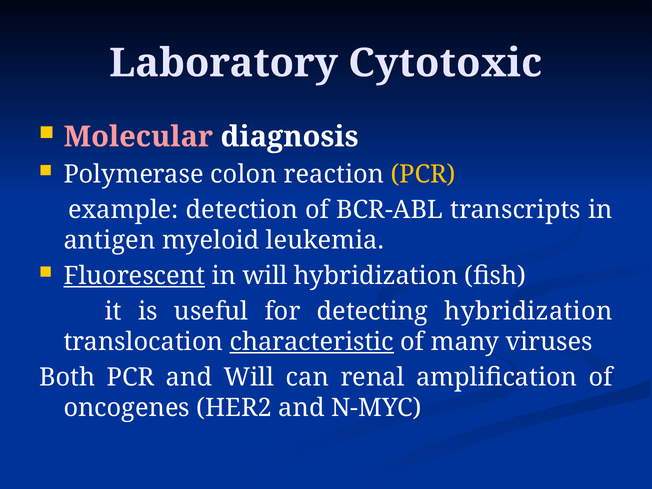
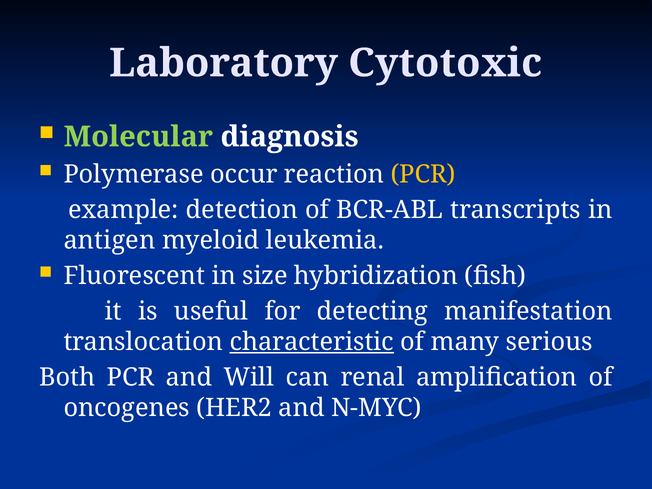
Molecular colour: pink -> light green (138, 137)
colon: colon -> occur (244, 174)
Fluorescent underline: present -> none (134, 276)
in will: will -> size (265, 276)
detecting hybridization: hybridization -> manifestation (528, 311)
viruses: viruses -> serious (549, 342)
